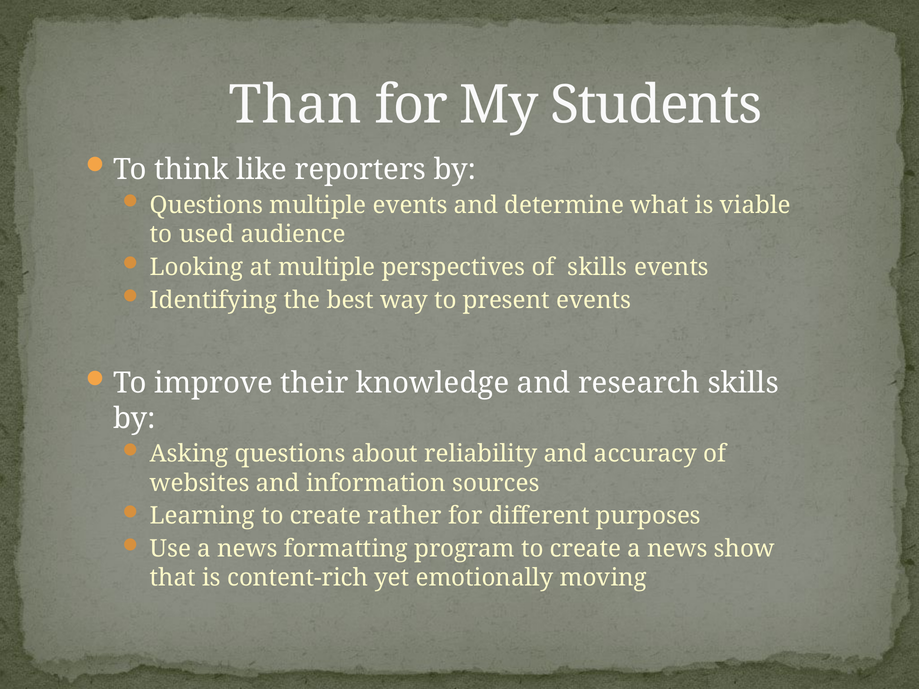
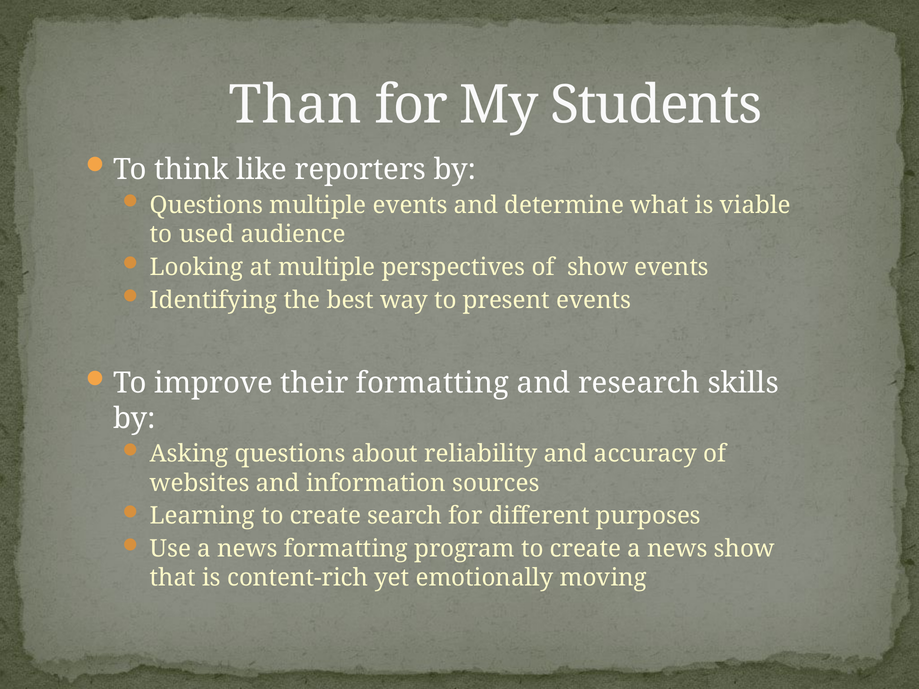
of skills: skills -> show (598, 267)
their knowledge: knowledge -> formatting (433, 383)
rather: rather -> search (405, 516)
